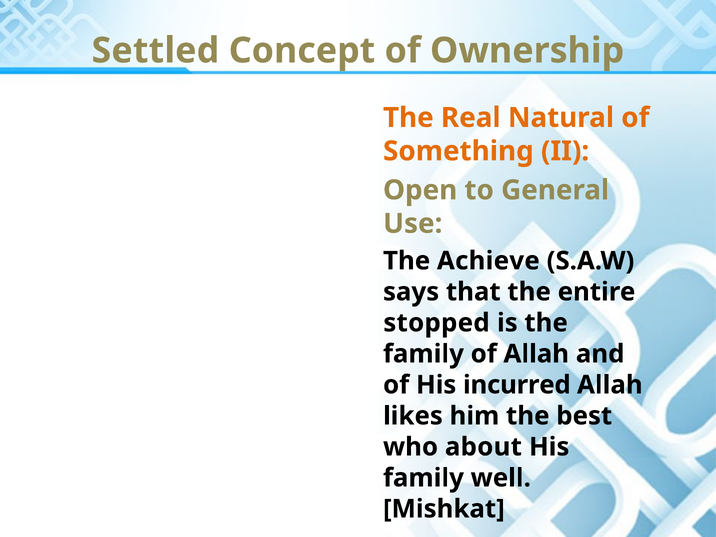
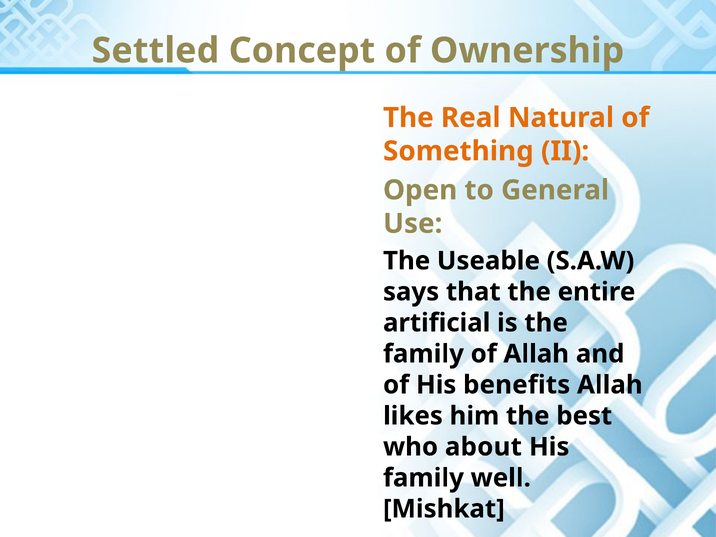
Achieve: Achieve -> Useable (488, 261)
stopped: stopped -> artificial (437, 323)
incurred: incurred -> benefits (517, 385)
